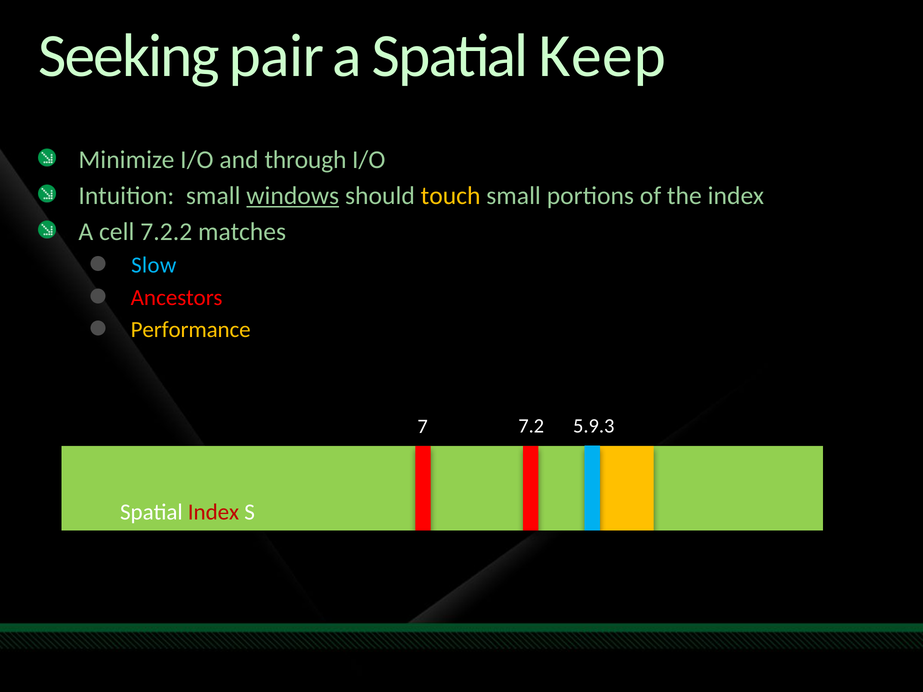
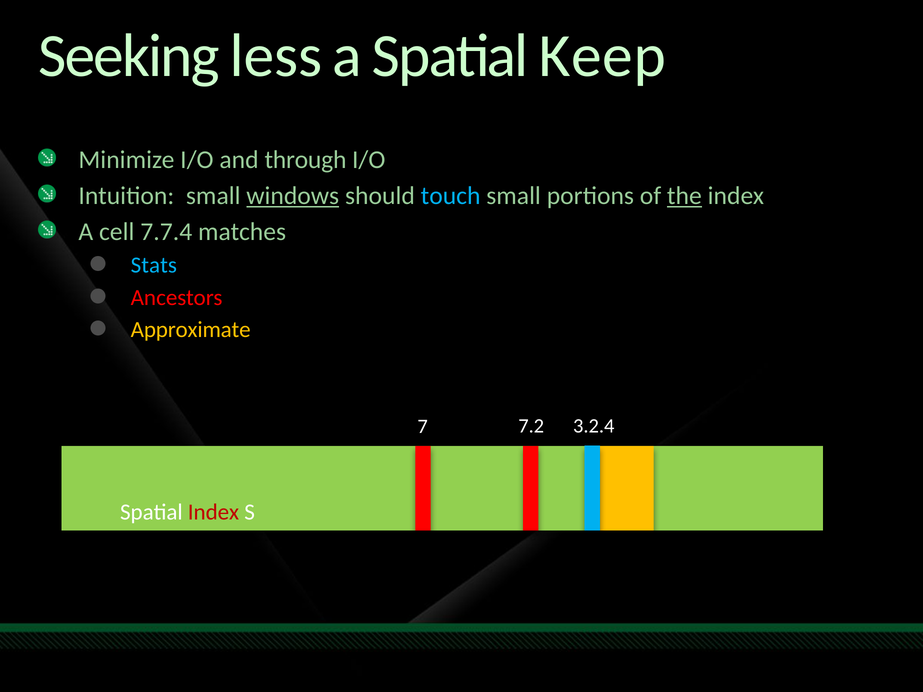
pair: pair -> less (276, 56)
touch colour: yellow -> light blue (451, 196)
the underline: none -> present (684, 196)
7.2.2: 7.2.2 -> 7.7.4 (166, 232)
Slow: Slow -> Stats (154, 265)
Performance: Performance -> Approximate (191, 330)
5.9.3: 5.9.3 -> 3.2.4 (594, 426)
